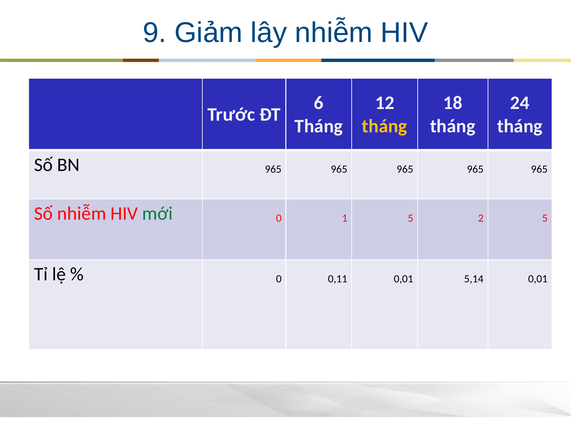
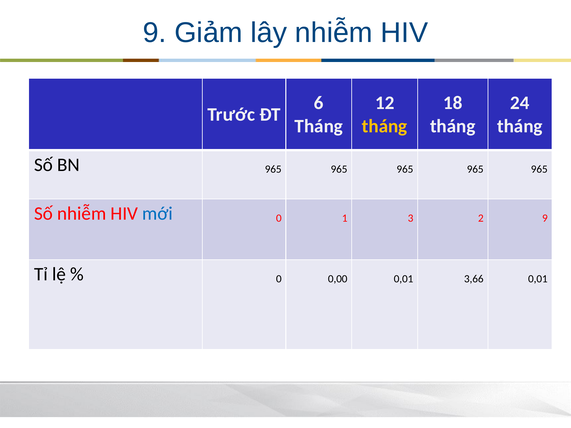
mới colour: green -> blue (158, 214)
1 5: 5 -> 3 (411, 218)
2 5: 5 -> 9 (545, 218)
0,11: 0,11 -> 0,00 (338, 279)
5,14: 5,14 -> 3,66 (474, 279)
